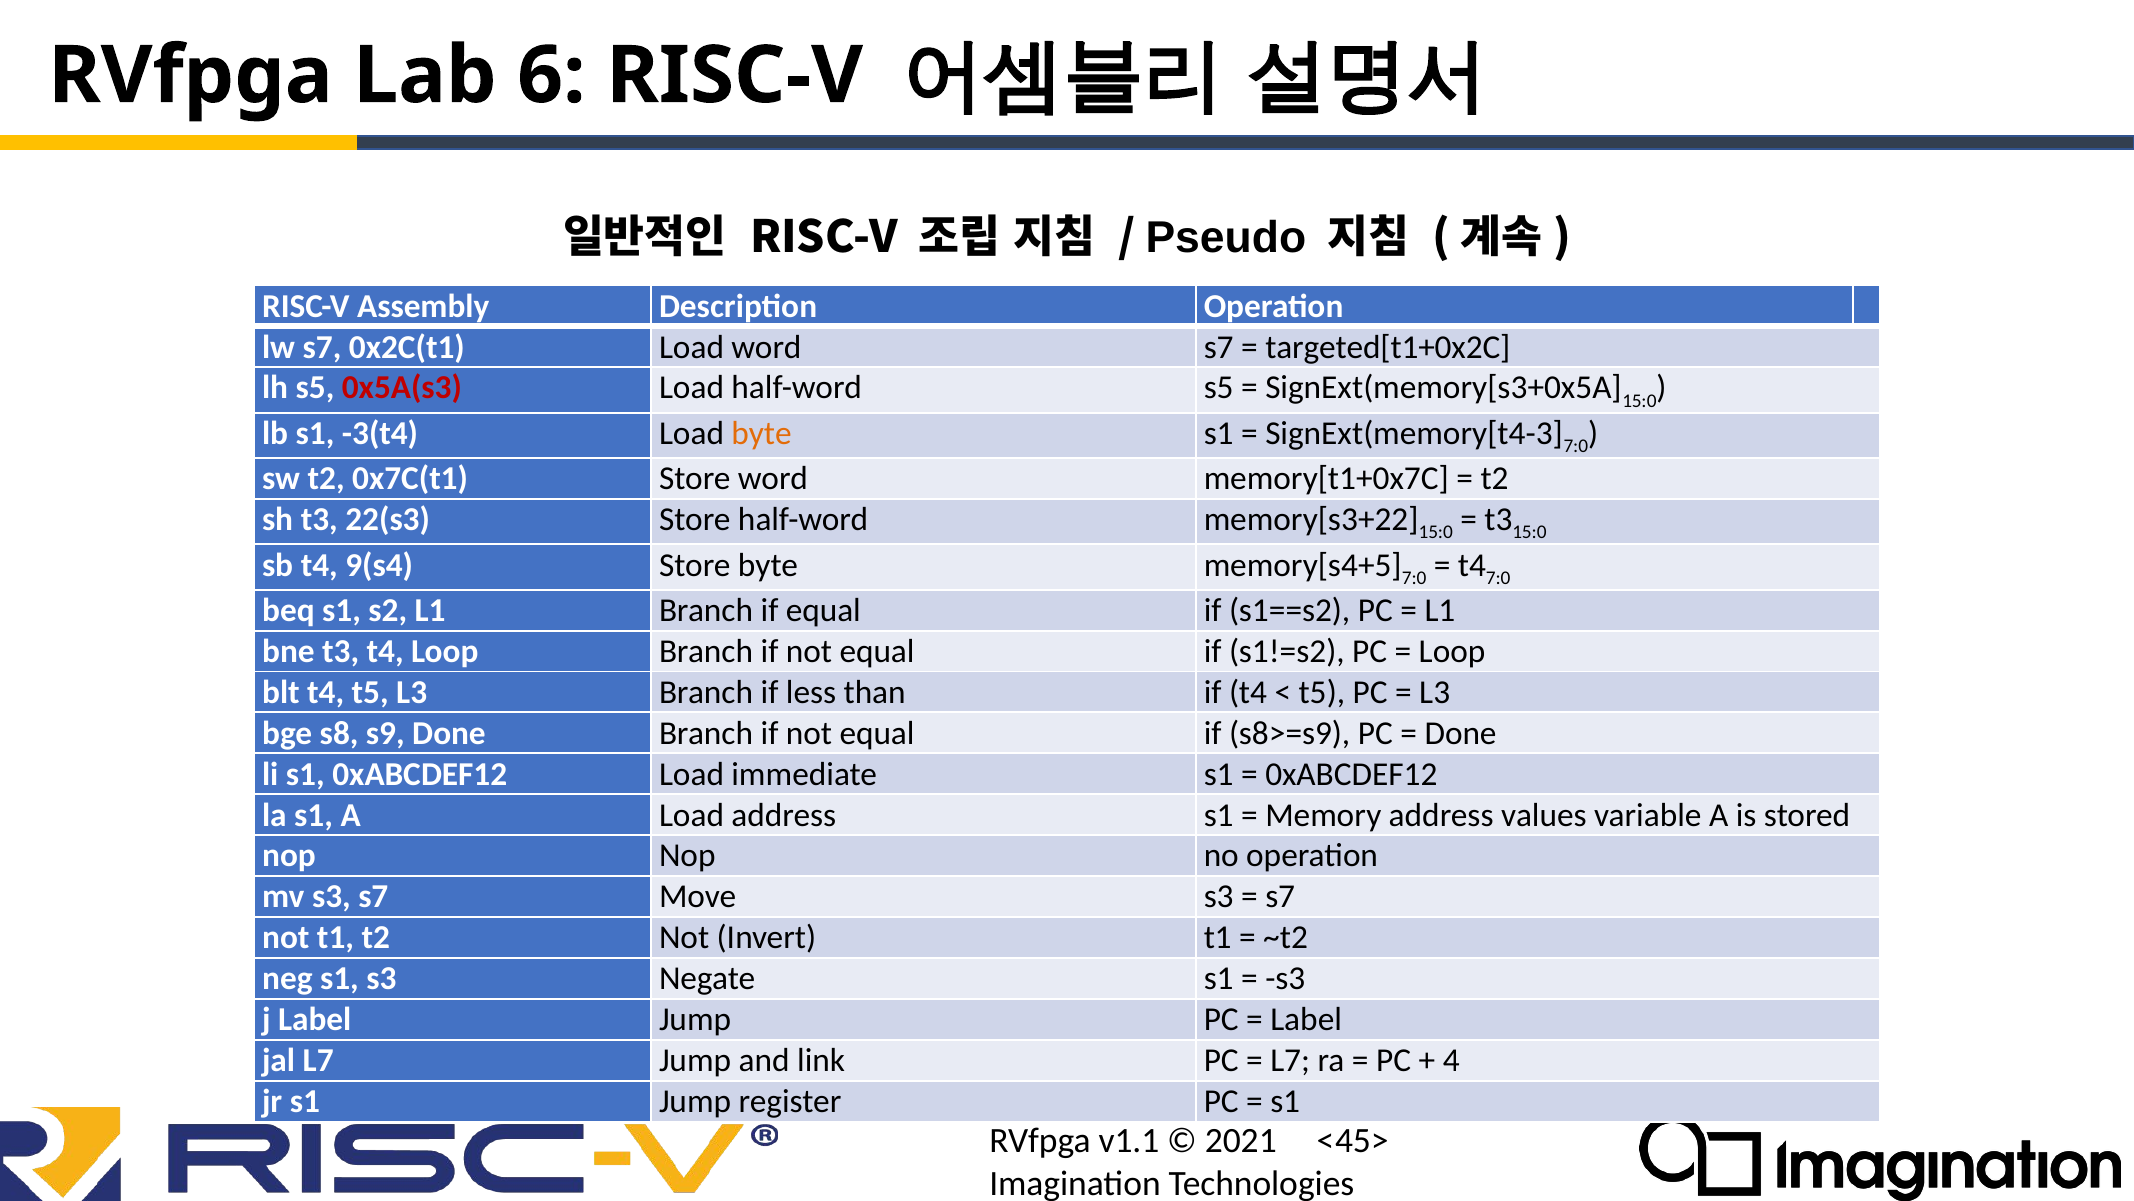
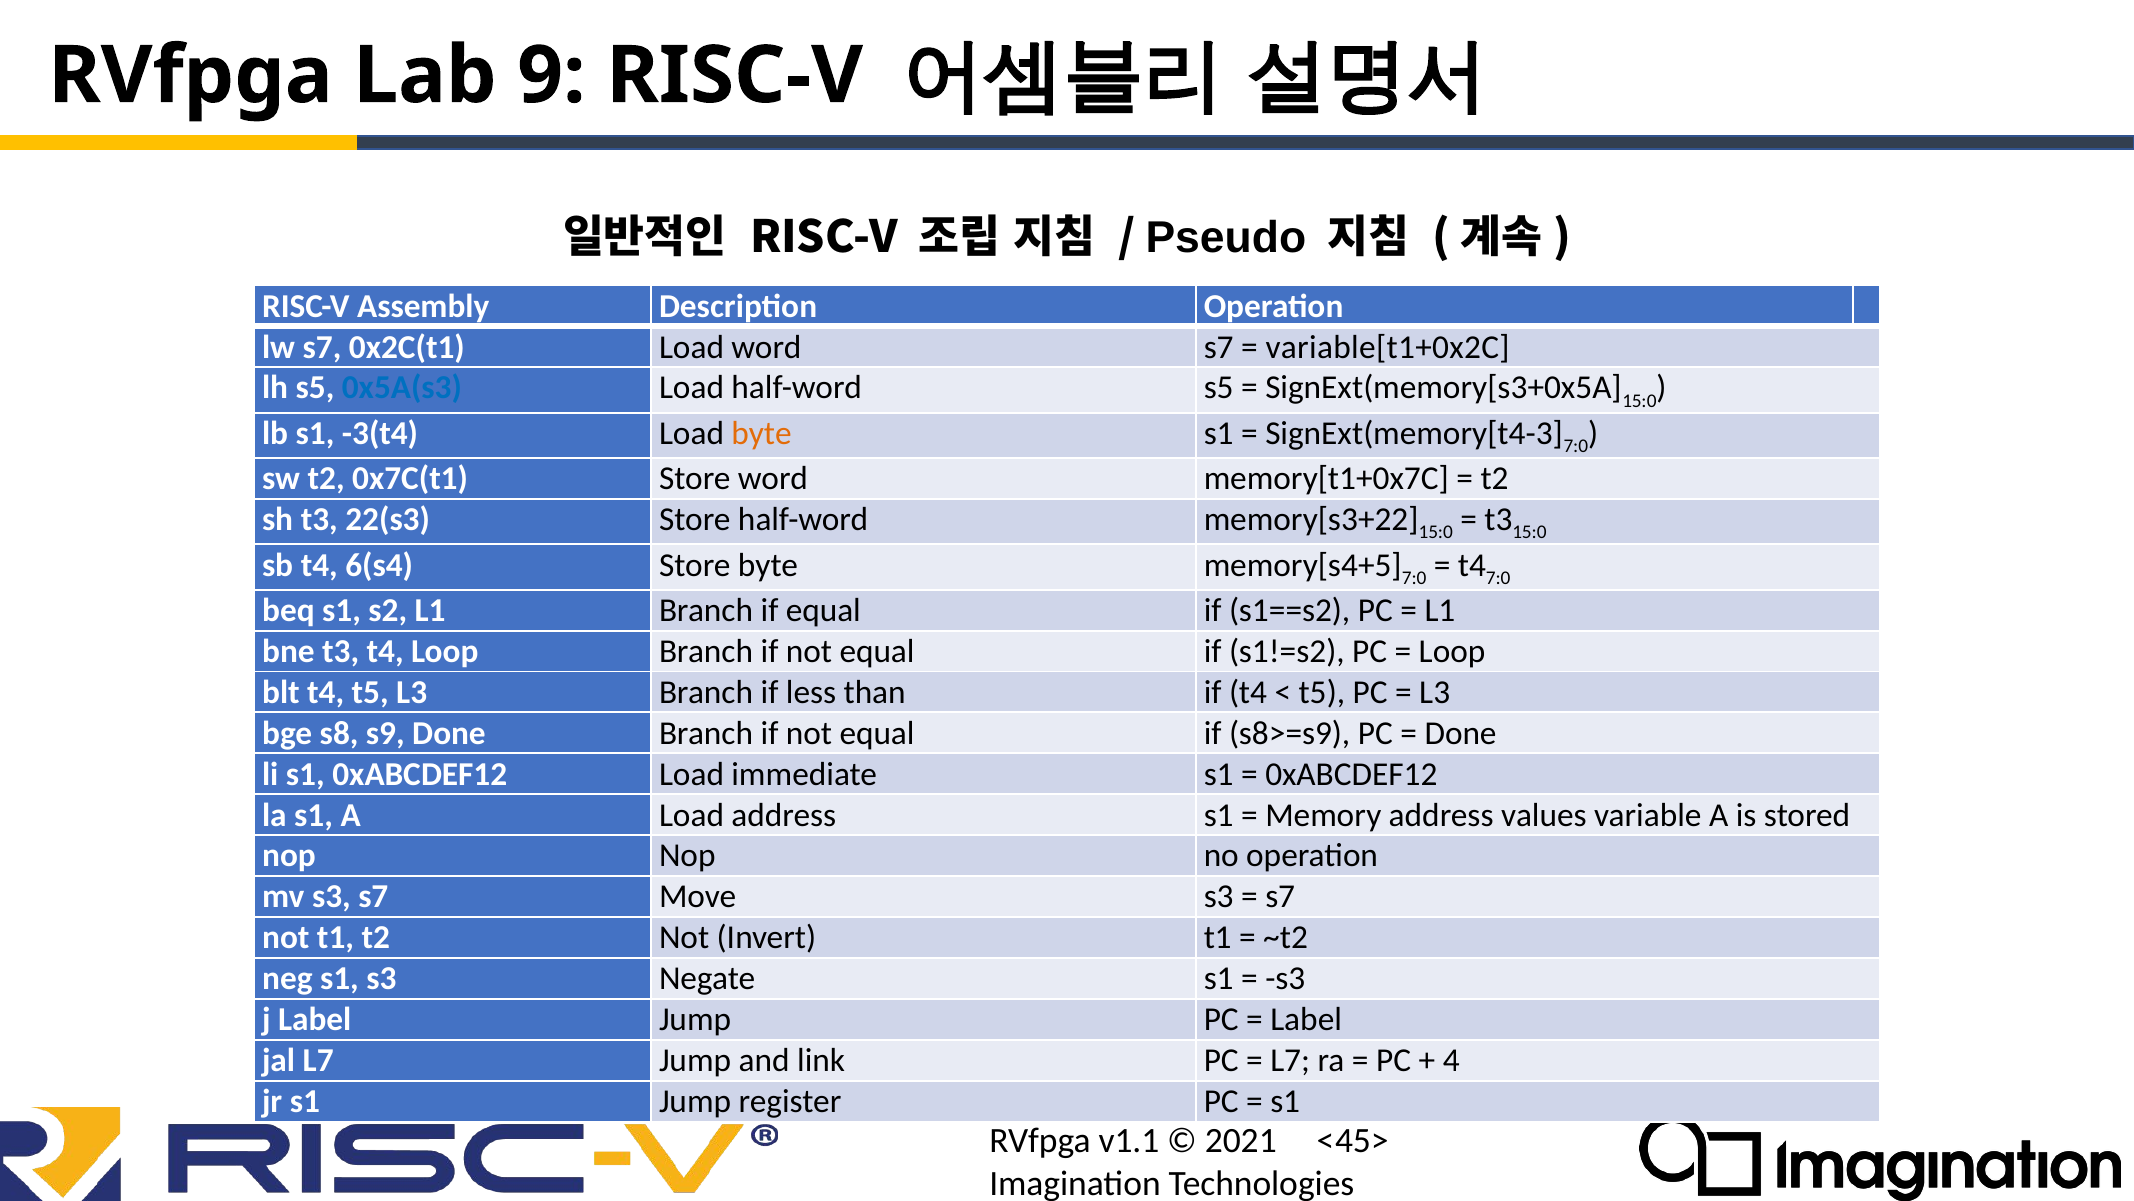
6: 6 -> 9 (551, 76)
targeted[t1+0x2C: targeted[t1+0x2C -> variable[t1+0x2C (1388, 347)
0x5A(s3 colour: red -> blue (402, 388)
9(s4: 9(s4 -> 6(s4 (379, 565)
